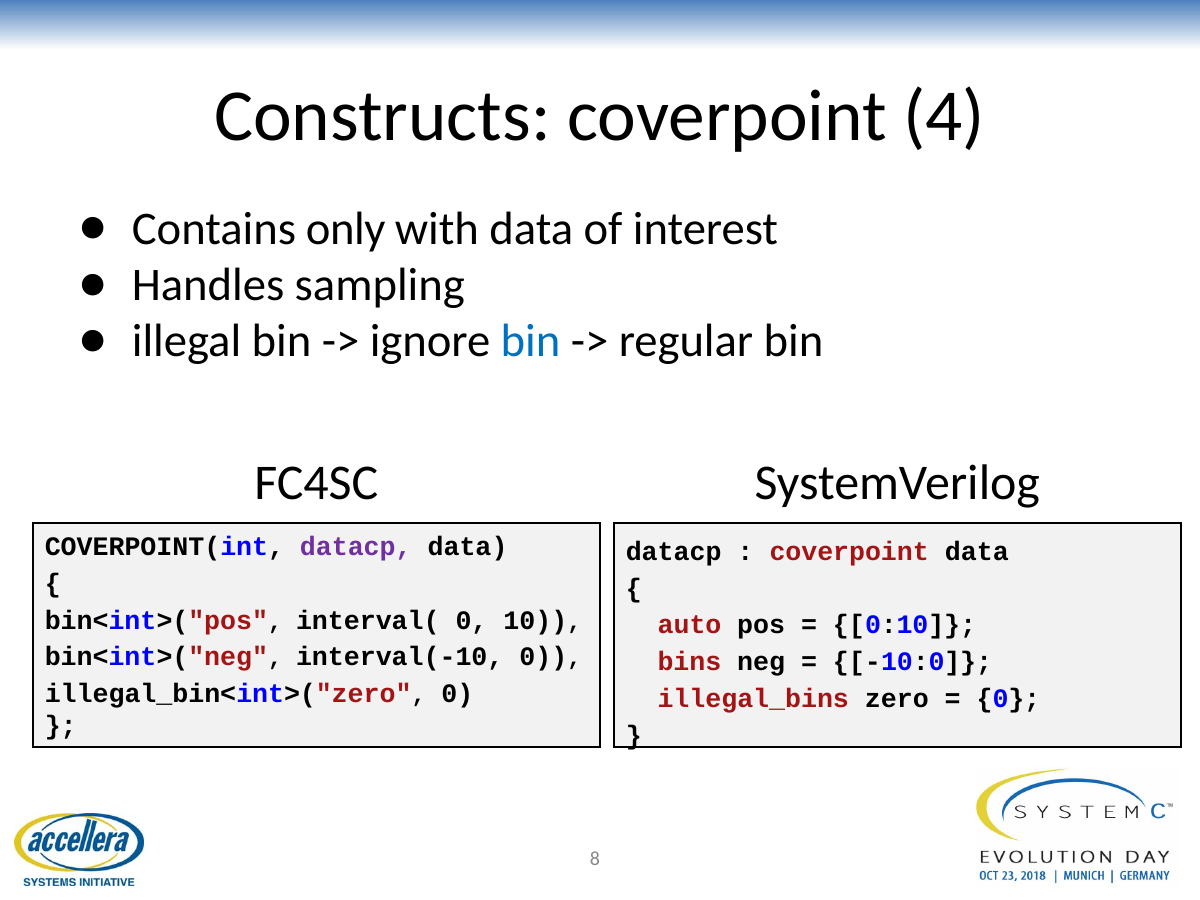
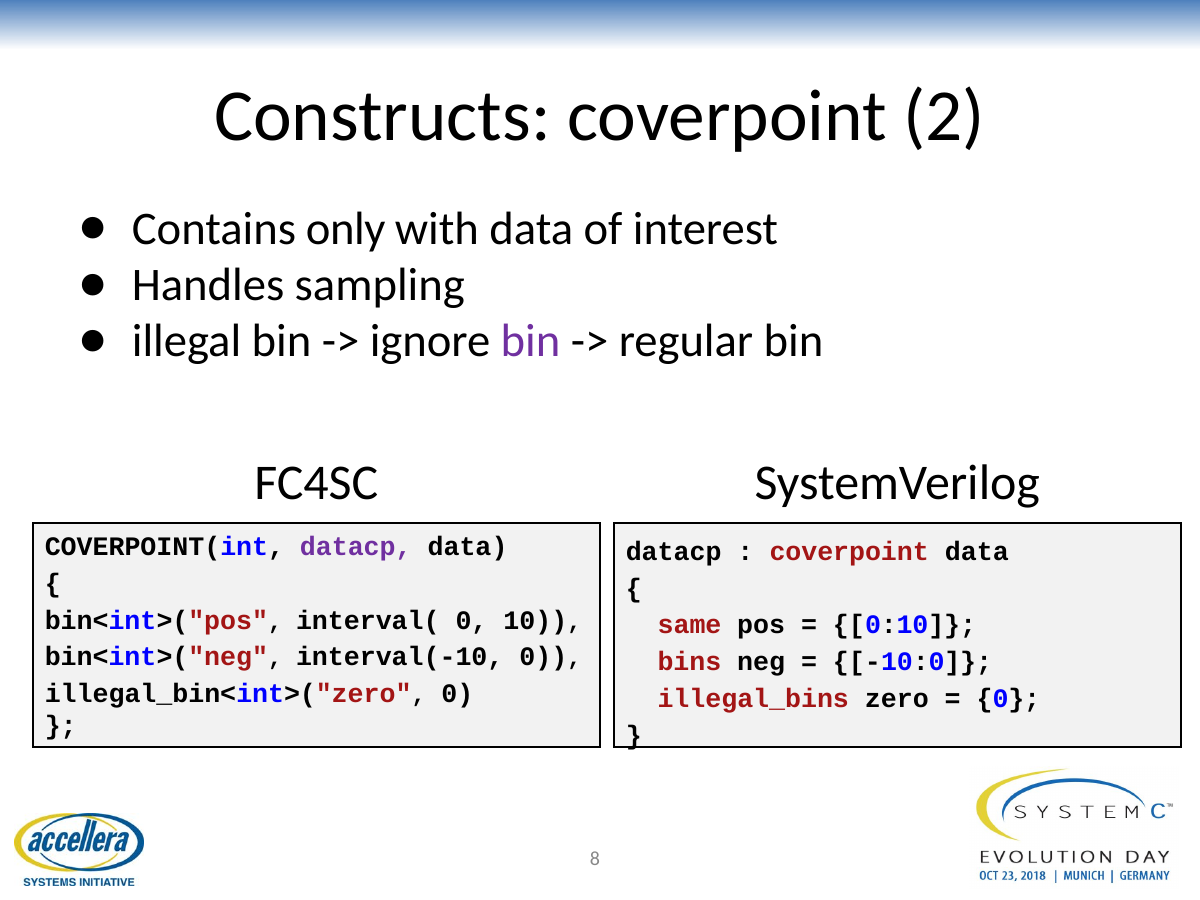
4: 4 -> 2 (944, 116)
bin colour: blue -> purple (531, 341)
auto: auto -> same (690, 625)
